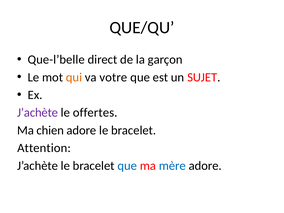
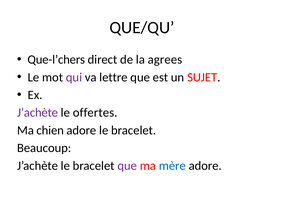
Que-l’belle: Que-l’belle -> Que-l’chers (56, 60)
garçon: garçon -> agrees (165, 60)
qui colour: orange -> purple (74, 77)
votre: votre -> lettre (113, 77)
Attention: Attention -> Beaucoup (44, 148)
que colour: blue -> purple (127, 166)
